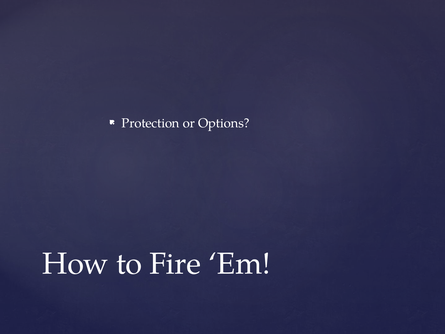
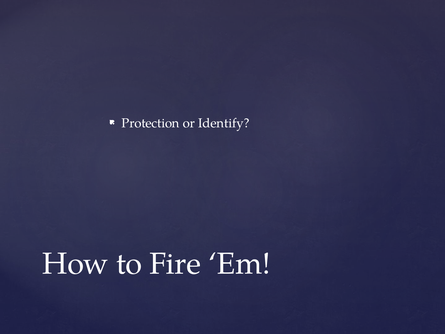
Options: Options -> Identify (224, 123)
